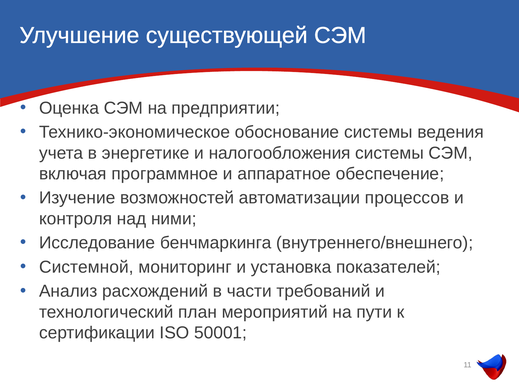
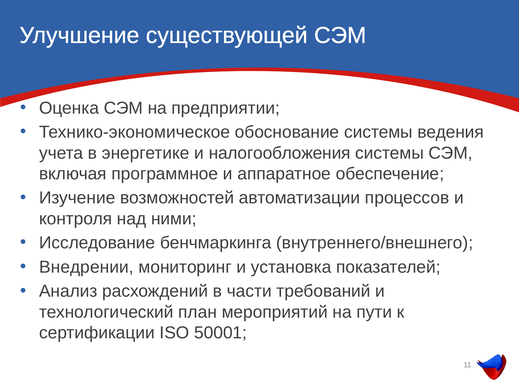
Системной: Системной -> Внедрении (86, 267)
